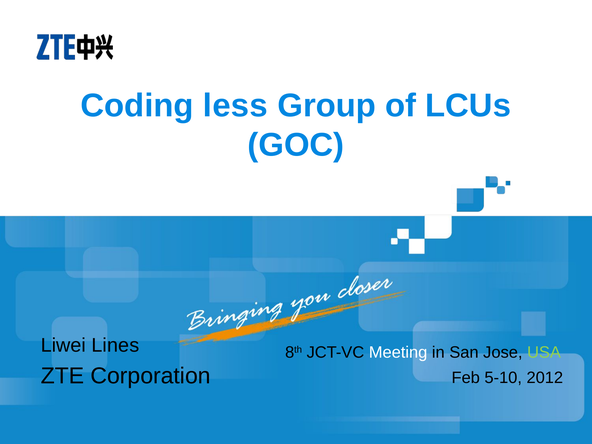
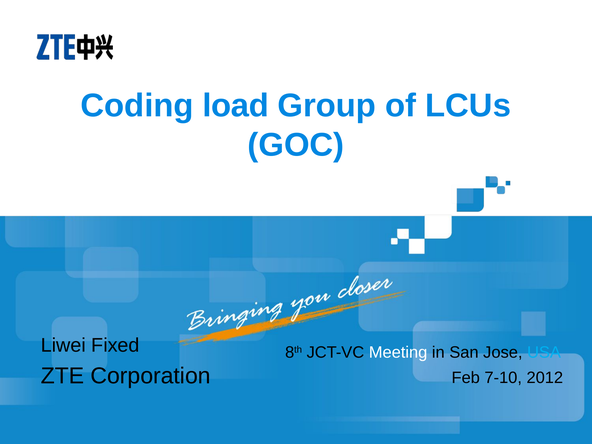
less: less -> load (236, 106)
Lines: Lines -> Fixed (115, 345)
USA colour: light green -> light blue (544, 352)
5-10: 5-10 -> 7-10 (503, 378)
